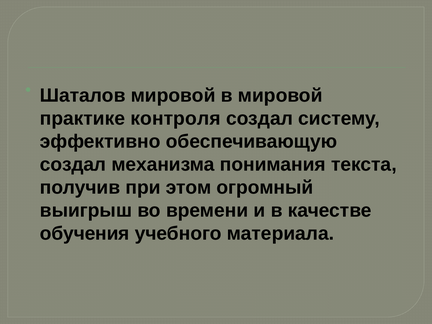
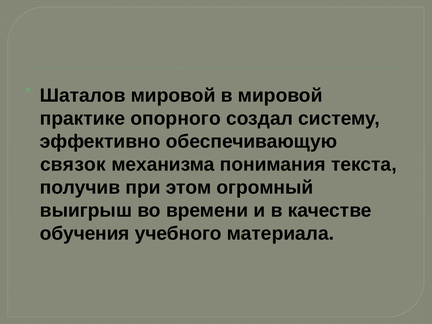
контроля: контроля -> опорного (176, 118)
создал: создал -> связок (73, 164)
